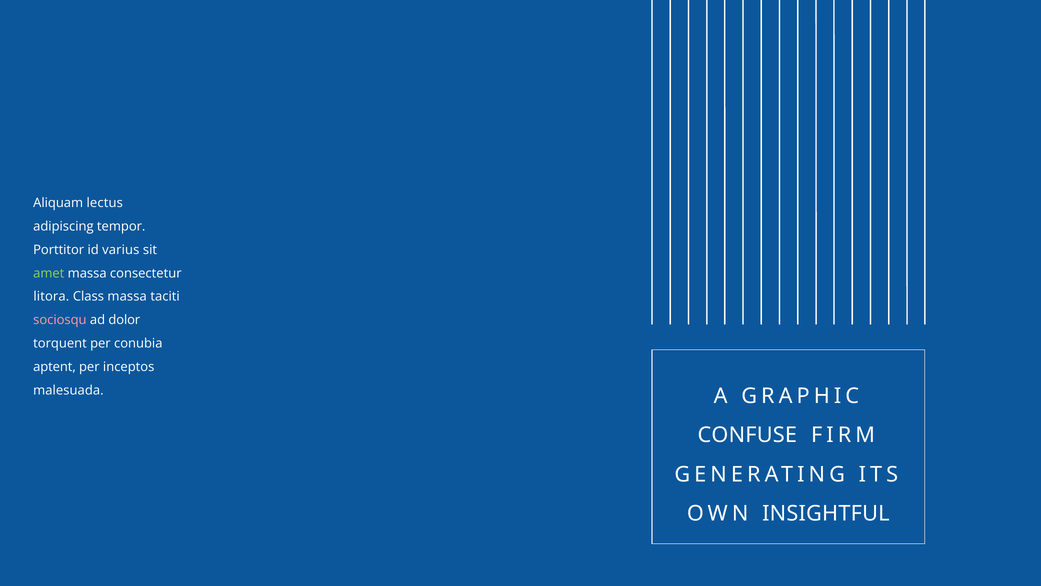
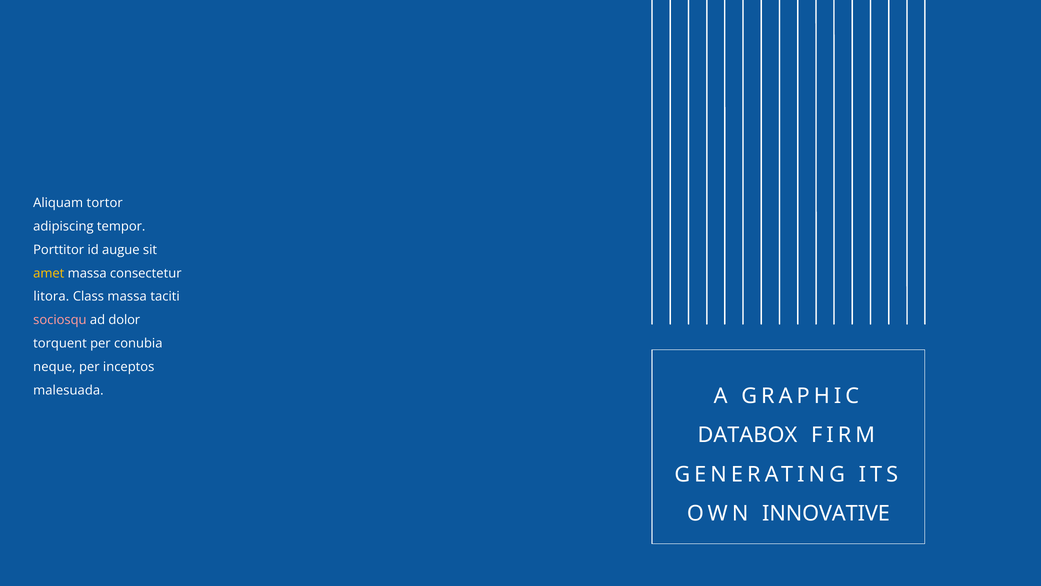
lectus: lectus -> tortor (105, 203)
varius: varius -> augue (121, 250)
amet colour: light green -> yellow (49, 273)
aptent: aptent -> neque (54, 367)
CONFUSE: CONFUSE -> DATABOX (747, 435)
INSIGHTFUL: INSIGHTFUL -> INNOVATIVE (826, 513)
